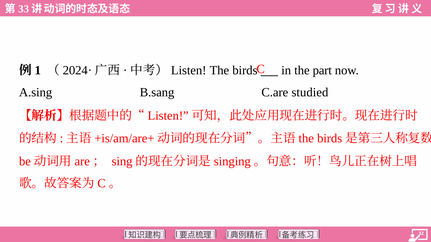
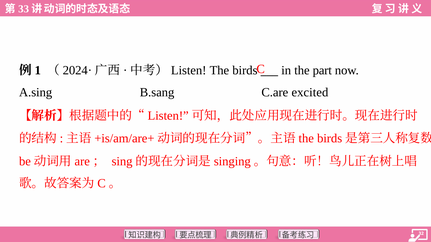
studied: studied -> excited (310, 93)
